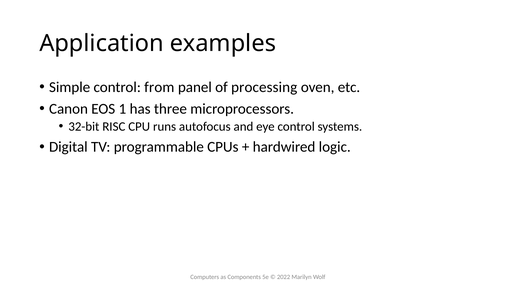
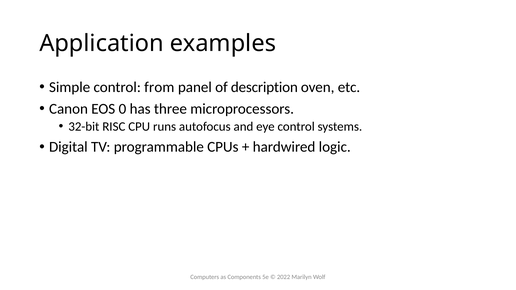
processing: processing -> description (264, 87)
1: 1 -> 0 (122, 109)
